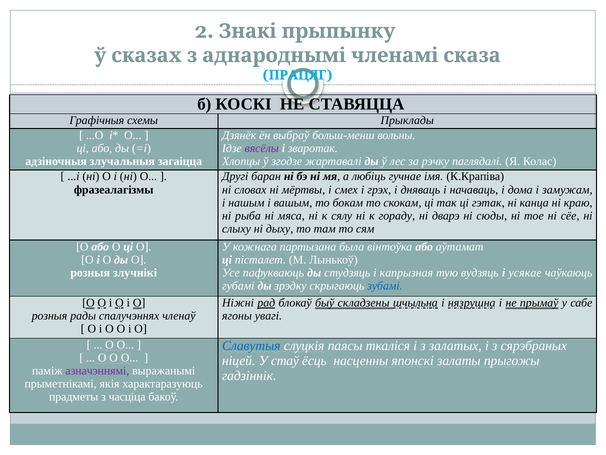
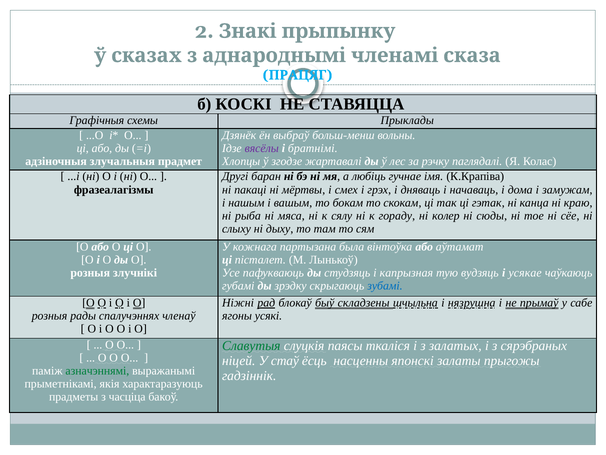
зваротак: зваротак -> братнімі (313, 148)
загаіцца: загаіцца -> прадмет (180, 161)
словах: словах -> пакаці (250, 189)
дварэ: дварэ -> колер (446, 215)
увагі: увагі -> усякі (268, 315)
Славутыя colour: blue -> green (251, 345)
азначэннямі colour: purple -> green (97, 371)
